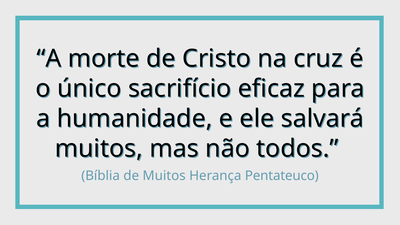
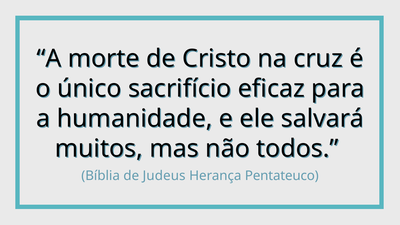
de Muitos: Muitos -> Judeus (164, 176)
